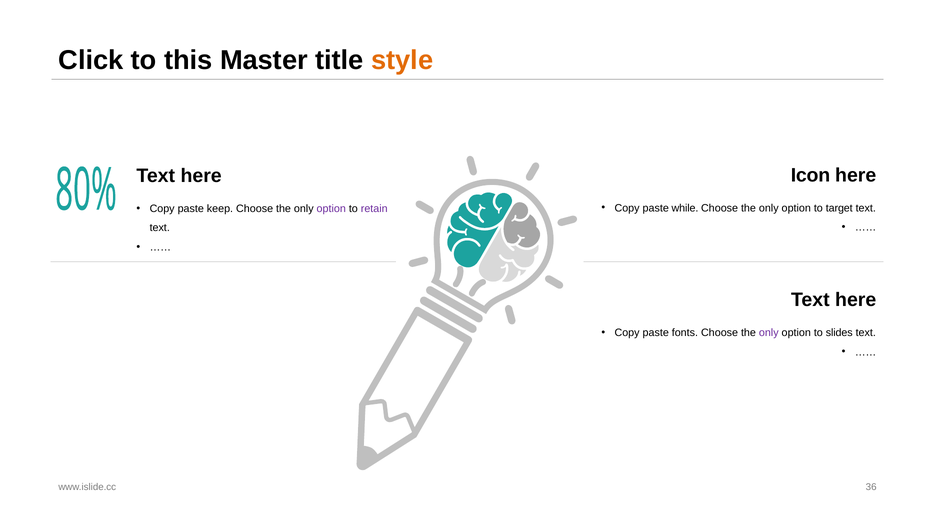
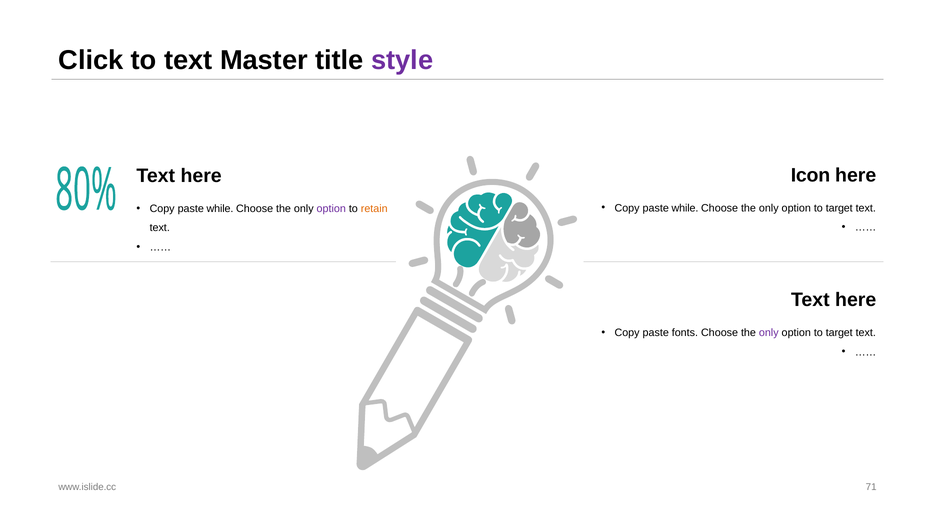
to this: this -> text (188, 60)
style colour: orange -> purple (402, 60)
keep: keep -> while (220, 209)
retain colour: purple -> orange (374, 209)
slides: slides -> target (839, 333)
36: 36 -> 71 (871, 487)
